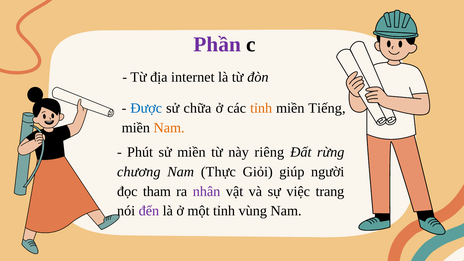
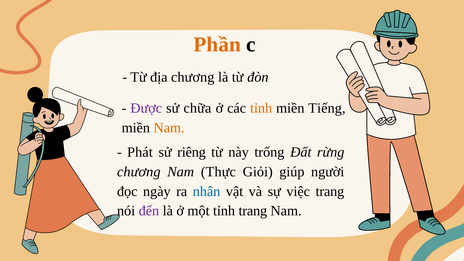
Phần colour: purple -> orange (217, 45)
địa internet: internet -> chương (193, 77)
Được colour: blue -> purple (146, 108)
Phút: Phút -> Phát (140, 152)
sử miền: miền -> riêng (192, 152)
riêng: riêng -> trống (269, 152)
tham: tham -> ngày (157, 191)
nhân colour: purple -> blue (207, 191)
tỉnh vùng: vùng -> trang (253, 211)
